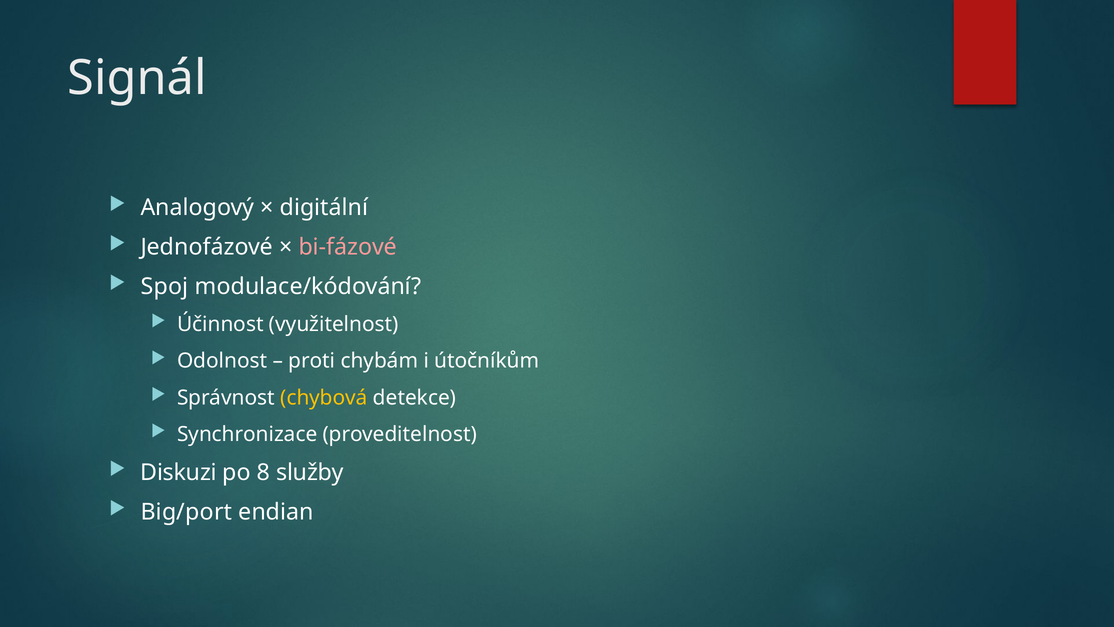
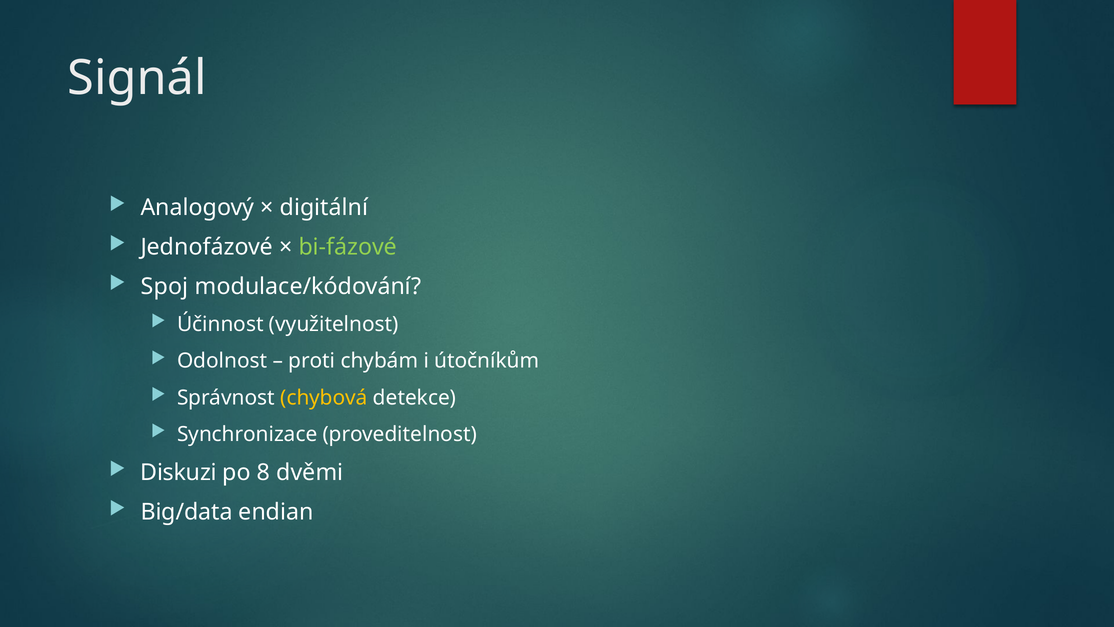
bi-fázové colour: pink -> light green (348, 247)
služby: služby -> dvěmi (310, 472)
Big/port: Big/port -> Big/data (187, 512)
